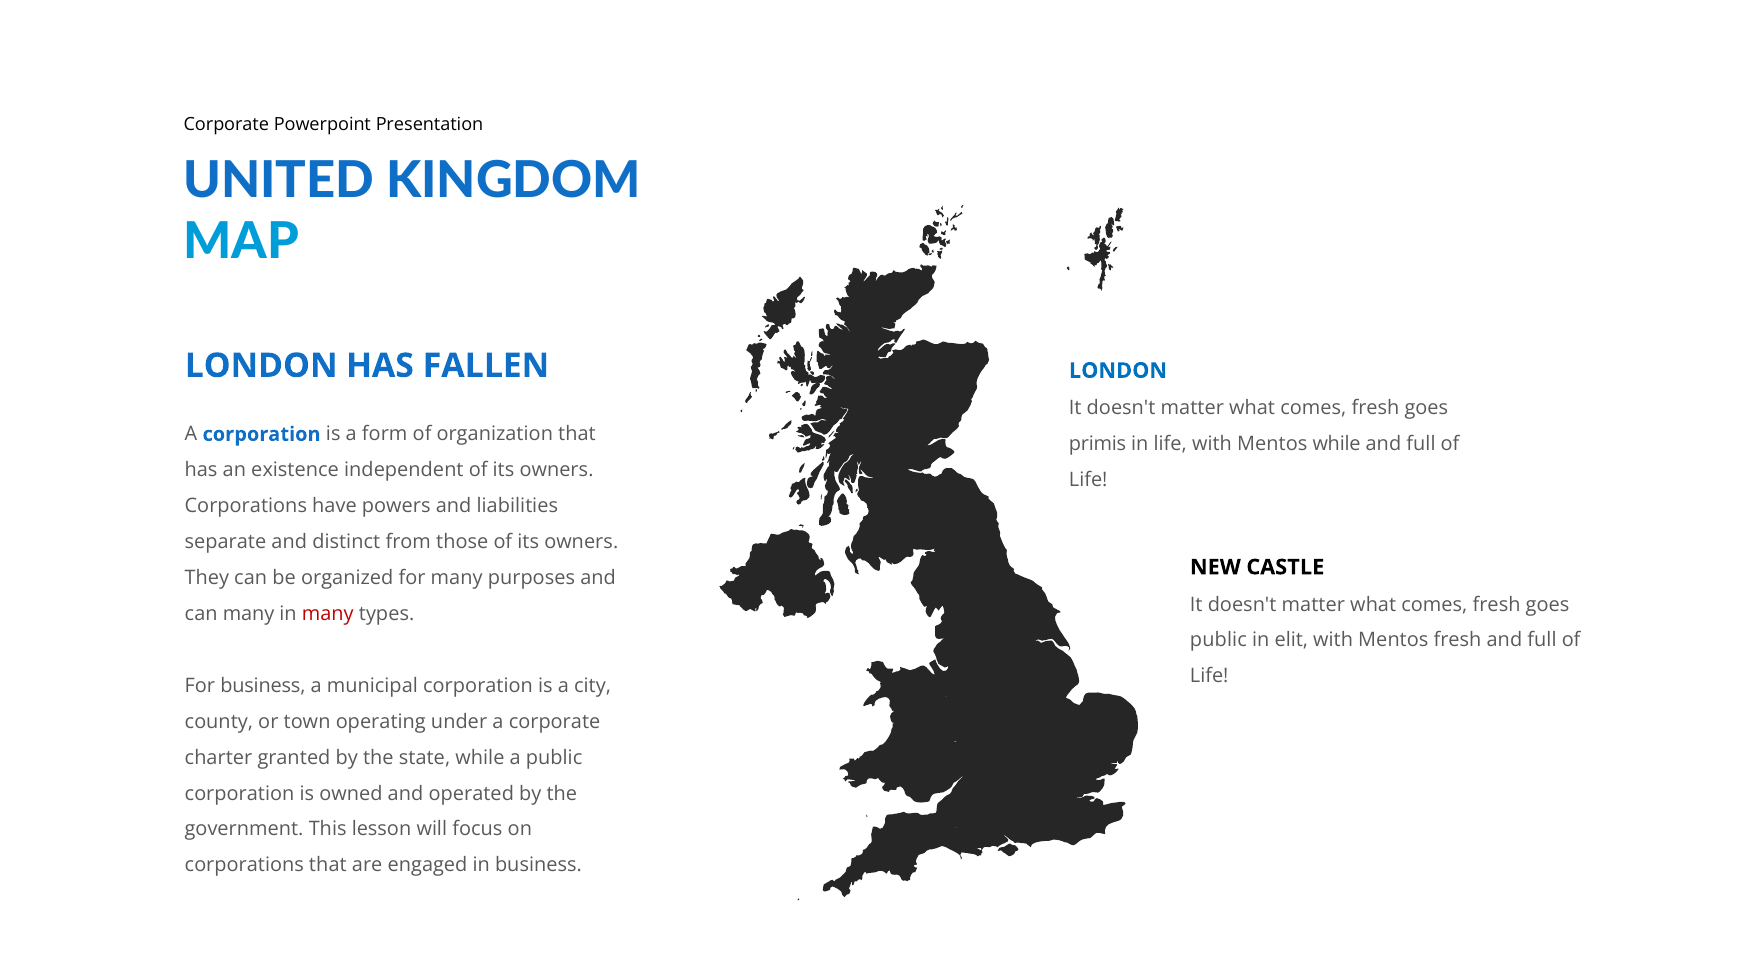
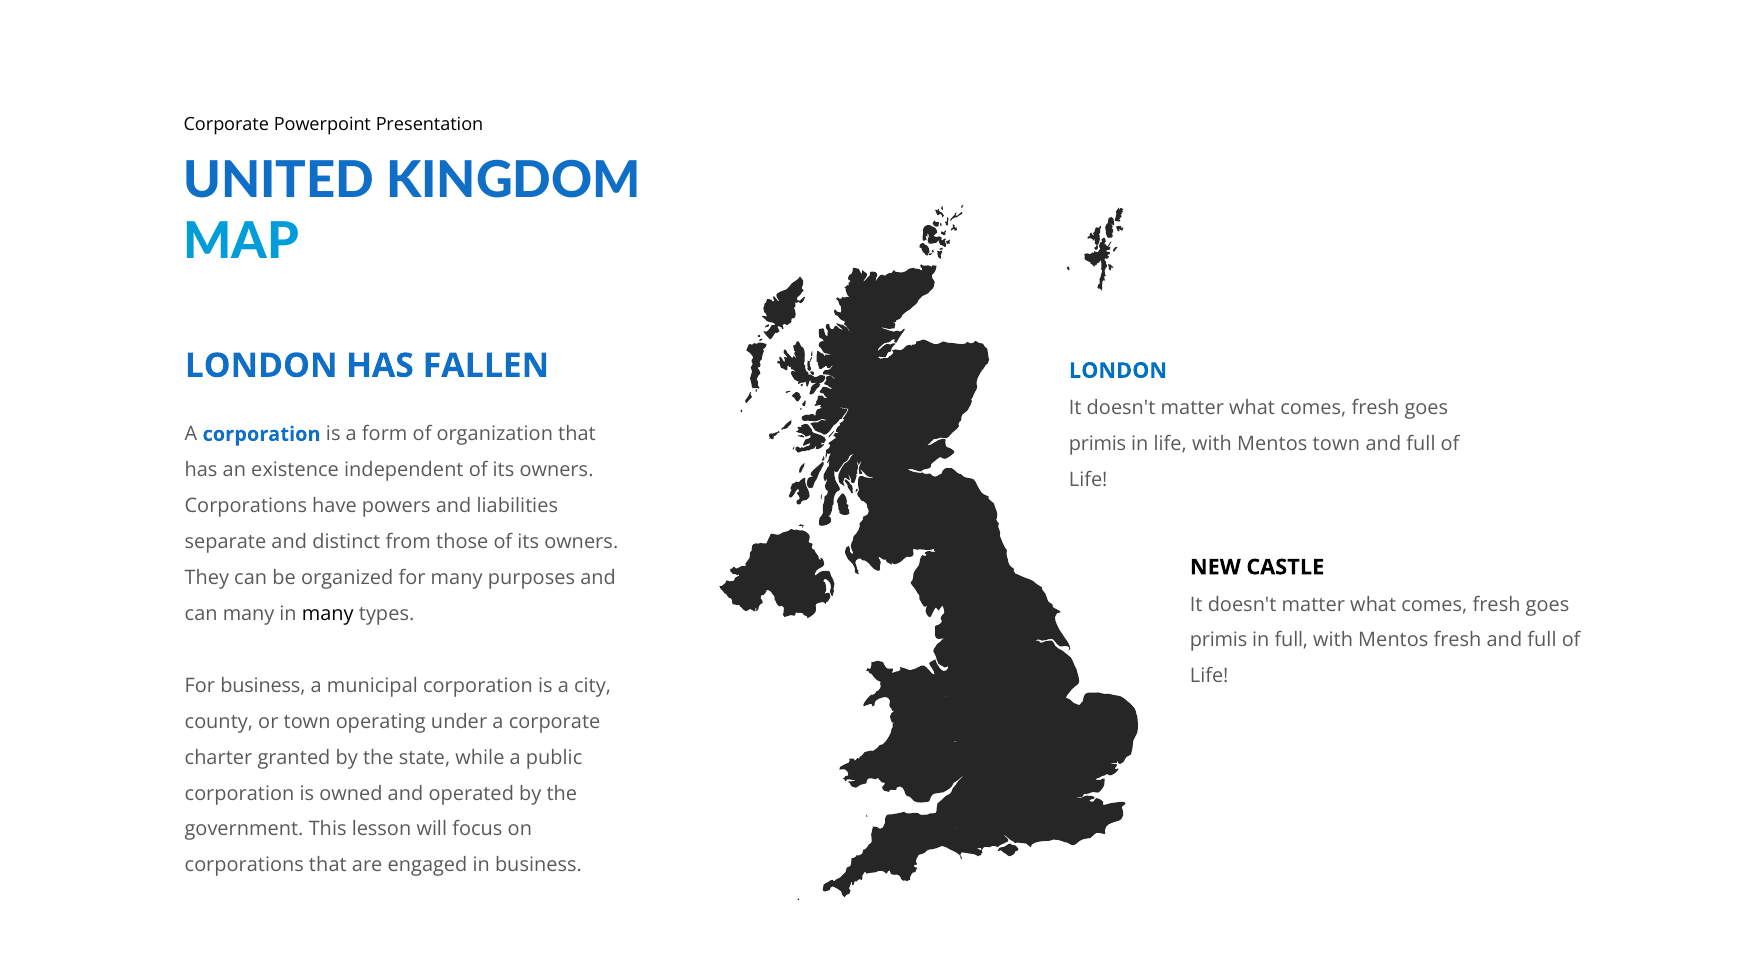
Mentos while: while -> town (1336, 444)
many colour: red -> black (328, 614)
public: public -> primis (1219, 641)
in elit: elit -> full (1291, 641)
